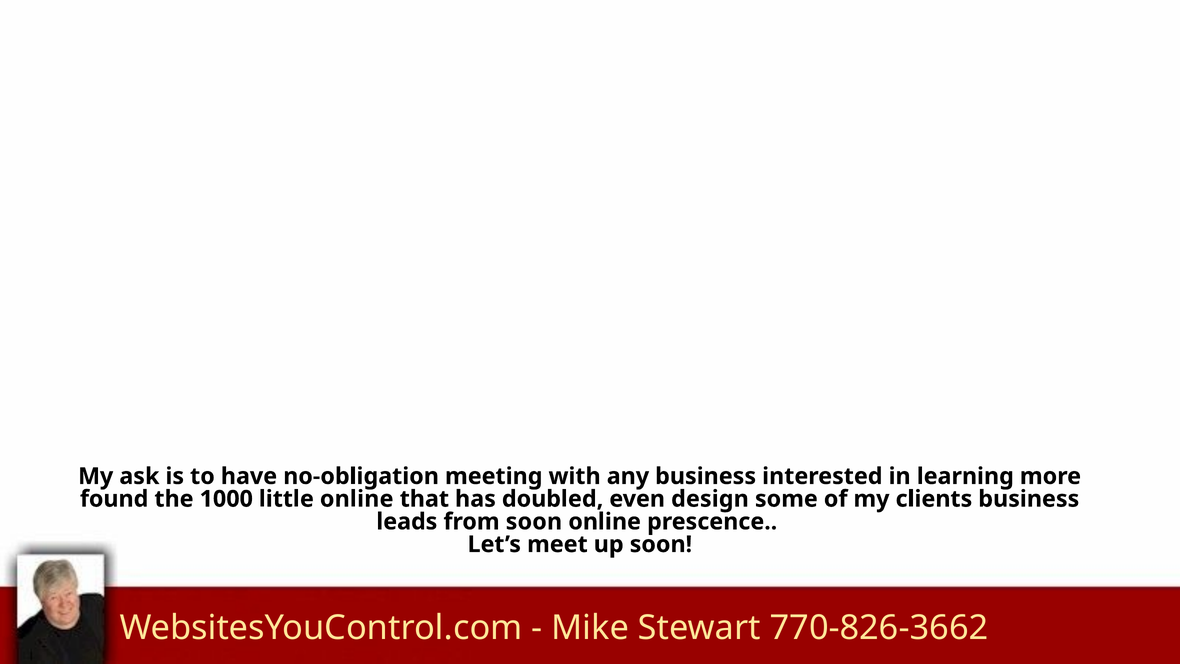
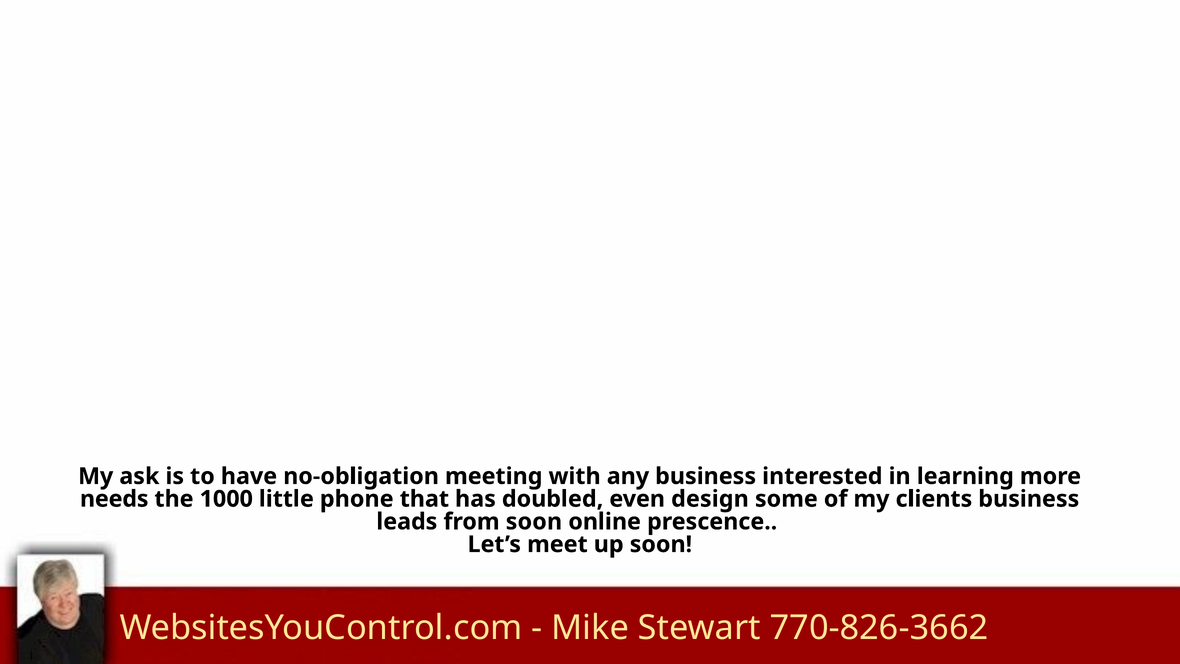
found: found -> needs (114, 499)
little online: online -> phone (357, 499)
